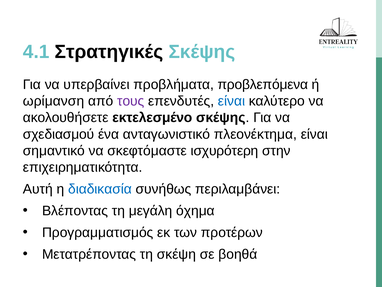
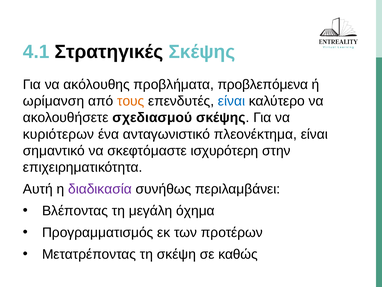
υπερβαίνει: υπερβαίνει -> ακόλουθης (97, 84)
τους colour: purple -> orange (131, 101)
εκτελεσμένο: εκτελεσμένο -> σχεδιασμού (152, 117)
σχεδιασμού: σχεδιασμού -> κυριότερων (58, 134)
διαδικασία colour: blue -> purple (100, 189)
βοηθά: βοηθά -> καθώς (238, 254)
